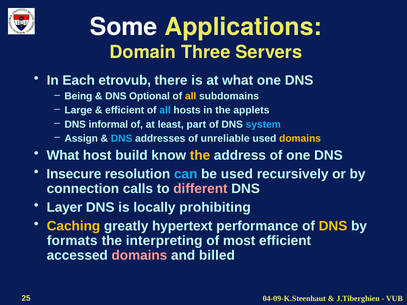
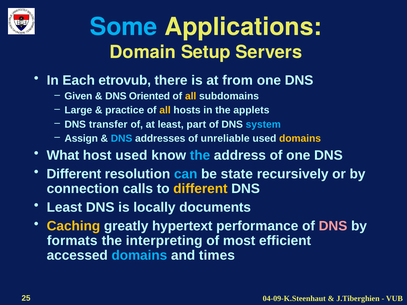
Some colour: white -> light blue (124, 27)
Three: Three -> Setup (206, 52)
at what: what -> from (238, 80)
Being: Being -> Given (78, 96)
Optional: Optional -> Oriented (149, 96)
efficient: efficient -> practice (125, 110)
all colour: light blue -> yellow (165, 110)
informal: informal -> transfer (108, 124)
host build: build -> used (131, 155)
the colour: yellow -> light blue (200, 155)
Insecure: Insecure -> Different (74, 174)
be used: used -> state (237, 174)
different colour: pink -> yellow (200, 189)
Layer: Layer -> Least (64, 207)
prohibiting: prohibiting -> documents (215, 207)
DNS colour: yellow -> pink (333, 226)
domains colour: pink -> light blue (139, 255)
billed: billed -> times (217, 255)
